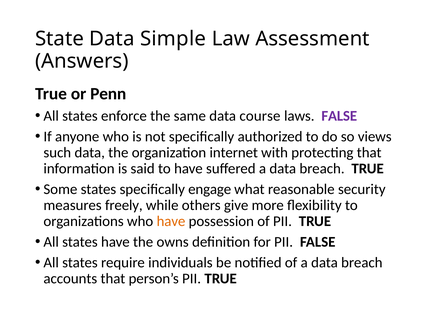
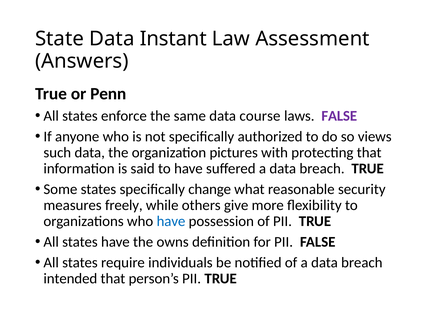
Simple: Simple -> Instant (173, 39)
internet: internet -> pictures (234, 153)
engage: engage -> change (210, 190)
have colour: orange -> blue (171, 222)
accounts: accounts -> intended (70, 279)
